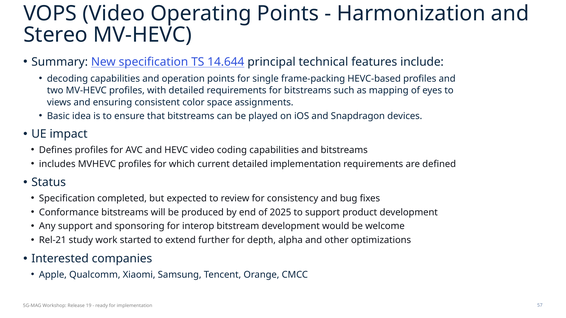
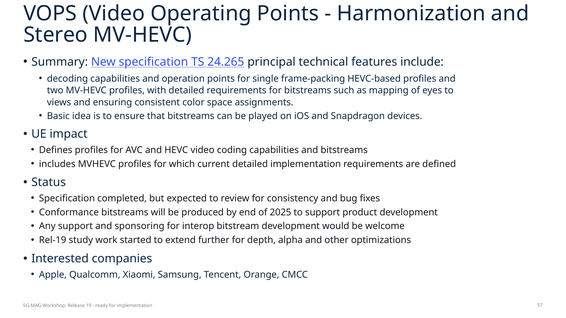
14.644: 14.644 -> 24.265 (226, 62)
Rel-21: Rel-21 -> Rel-19 (53, 240)
